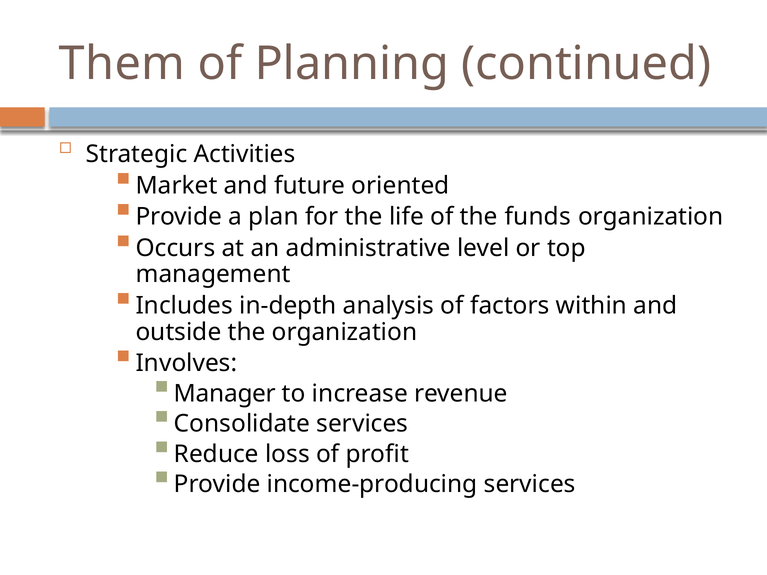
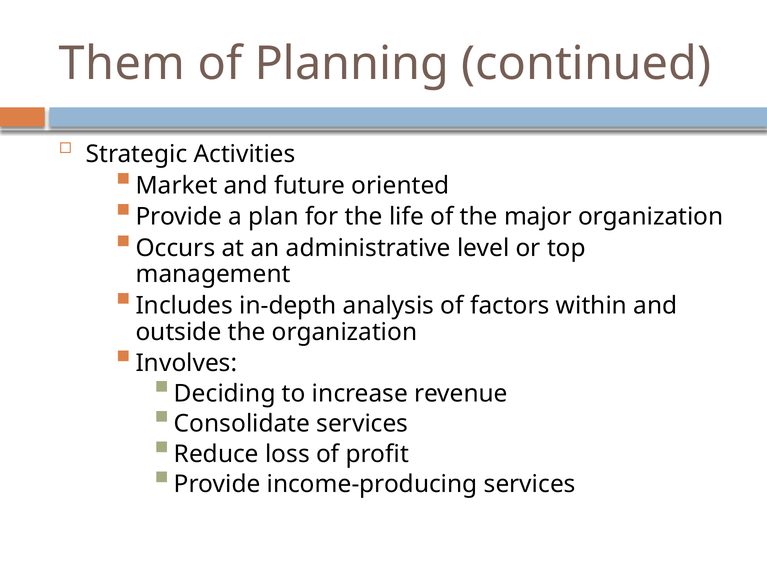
funds: funds -> major (538, 217)
Manager: Manager -> Deciding (225, 394)
